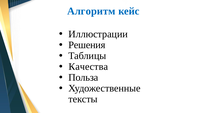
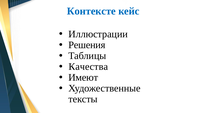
Алгоритм: Алгоритм -> Контексте (91, 11)
Польза: Польза -> Имеют (83, 77)
